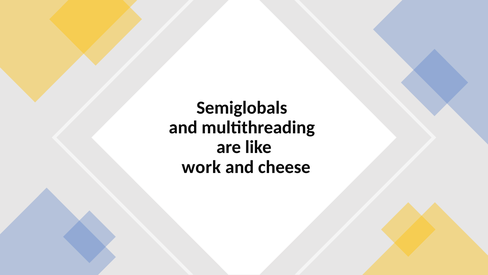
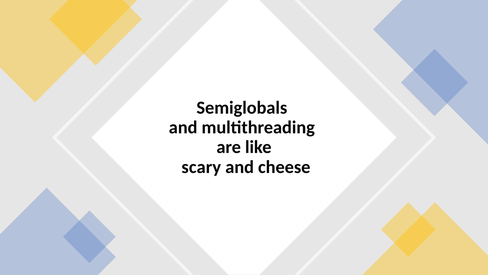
work: work -> scary (201, 167)
